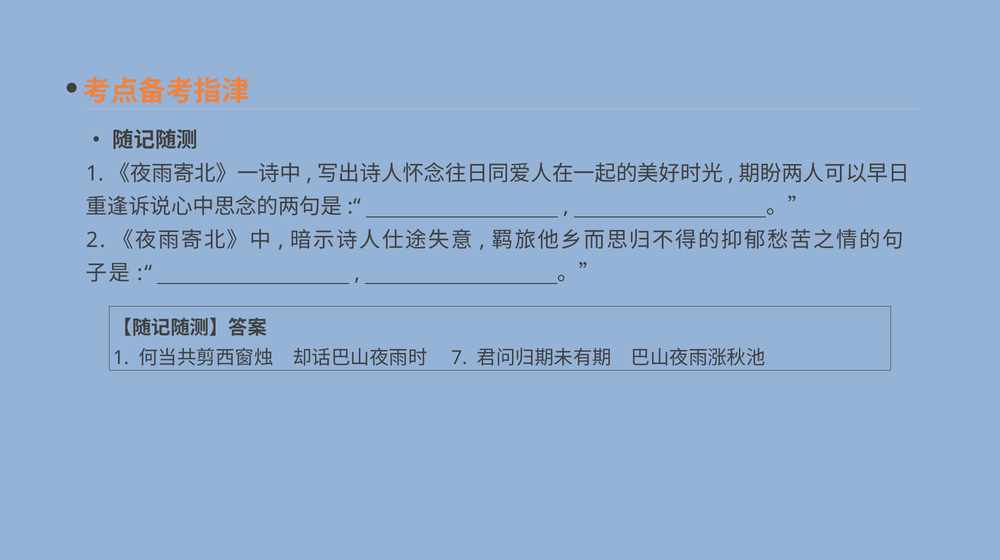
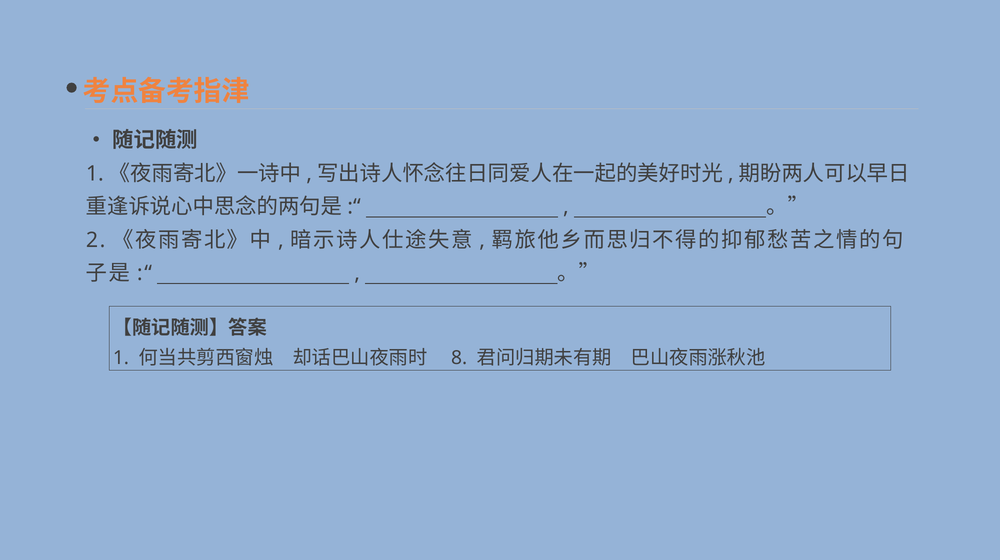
7: 7 -> 8 (459, 358)
